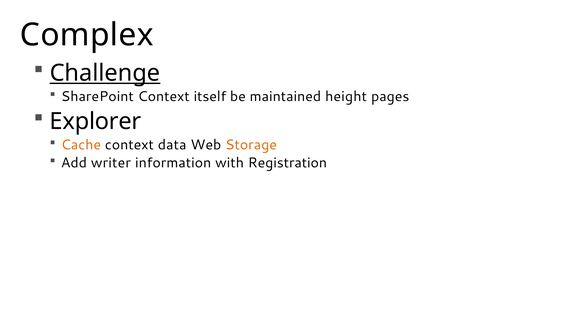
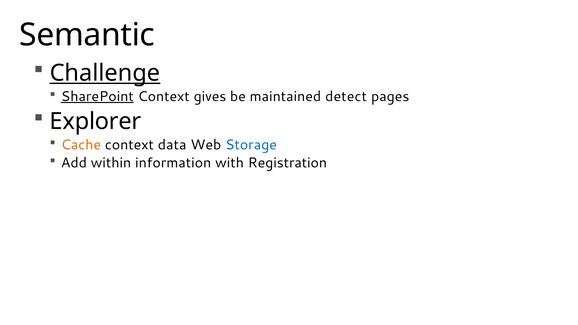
Complex: Complex -> Semantic (87, 35)
SharePoint underline: none -> present (97, 97)
itself: itself -> gives (210, 97)
height: height -> detect (346, 97)
Storage colour: orange -> blue (251, 145)
writer: writer -> within (111, 163)
